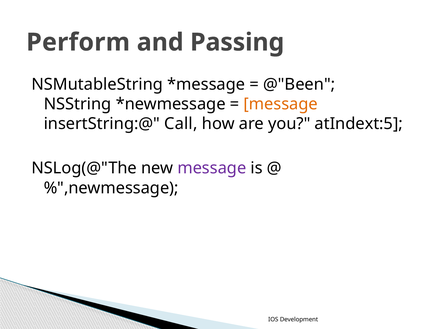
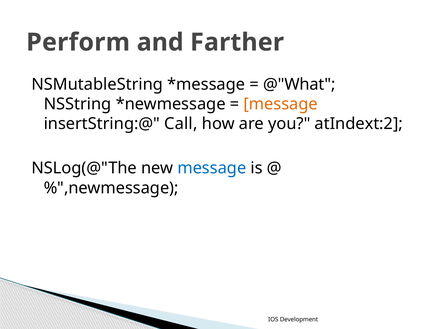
Passing: Passing -> Farther (237, 42)
@"Been: @"Been -> @"What (299, 84)
atIndext:5: atIndext:5 -> atIndext:2 (359, 124)
message colour: purple -> blue (212, 168)
